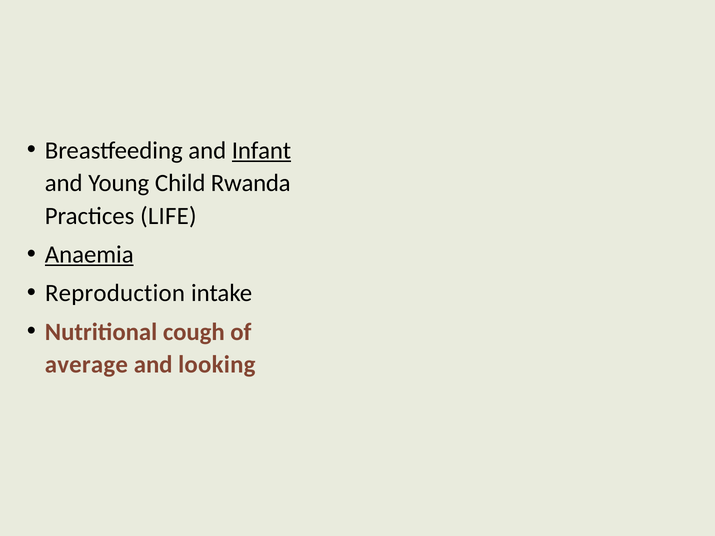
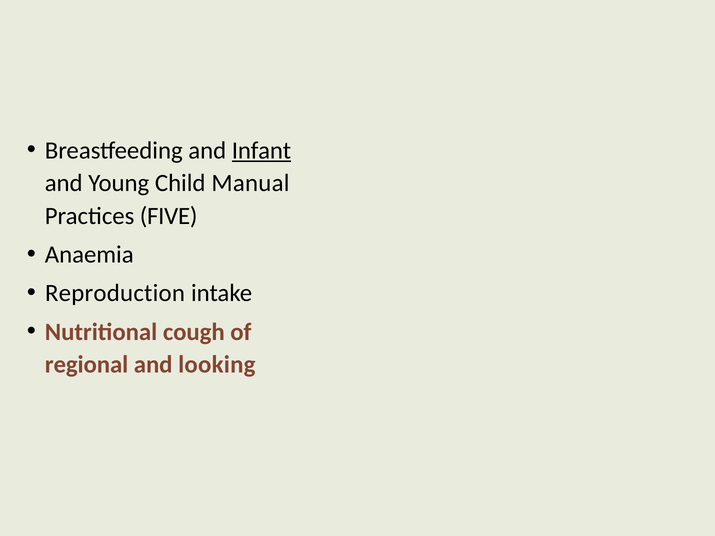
Rwanda: Rwanda -> Manual (250, 183)
LIFE: LIFE -> FIVE (169, 216)
Anaemia underline: present -> none (89, 255)
average: average -> regional (87, 365)
